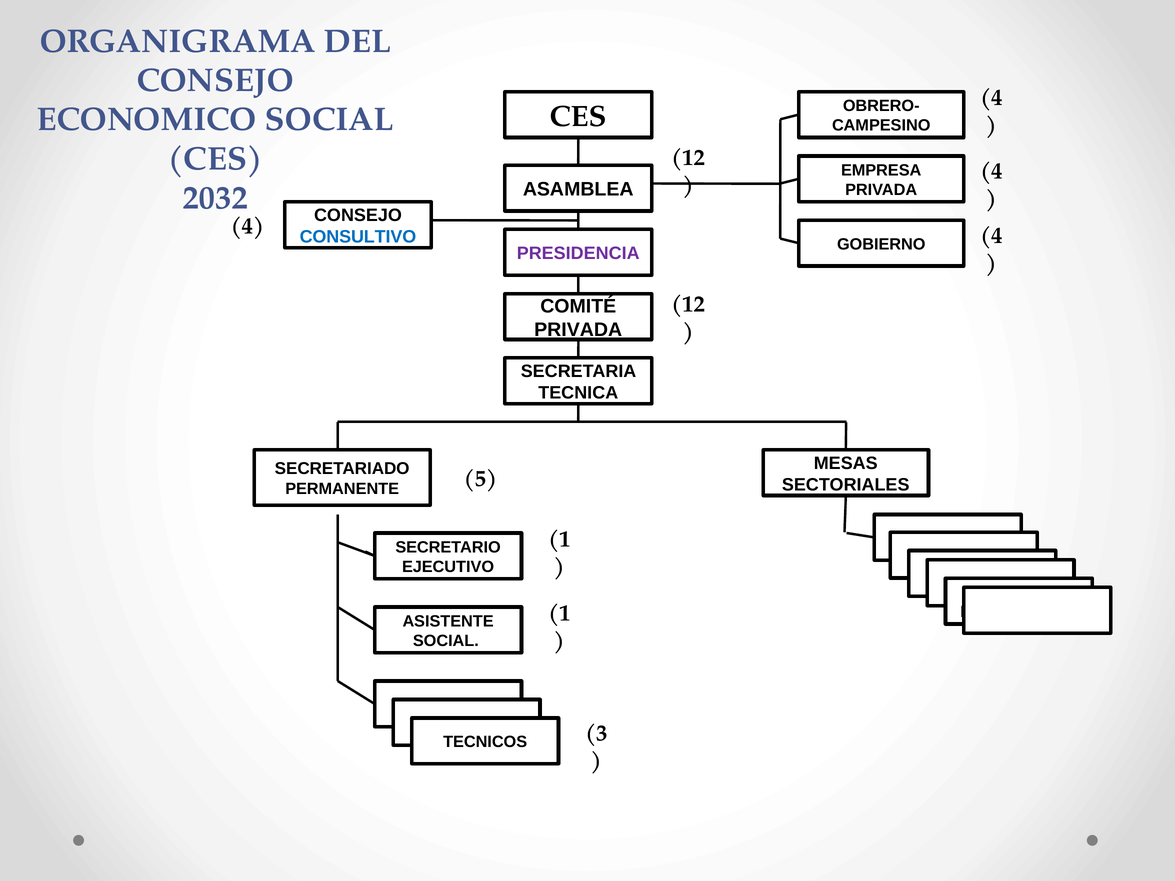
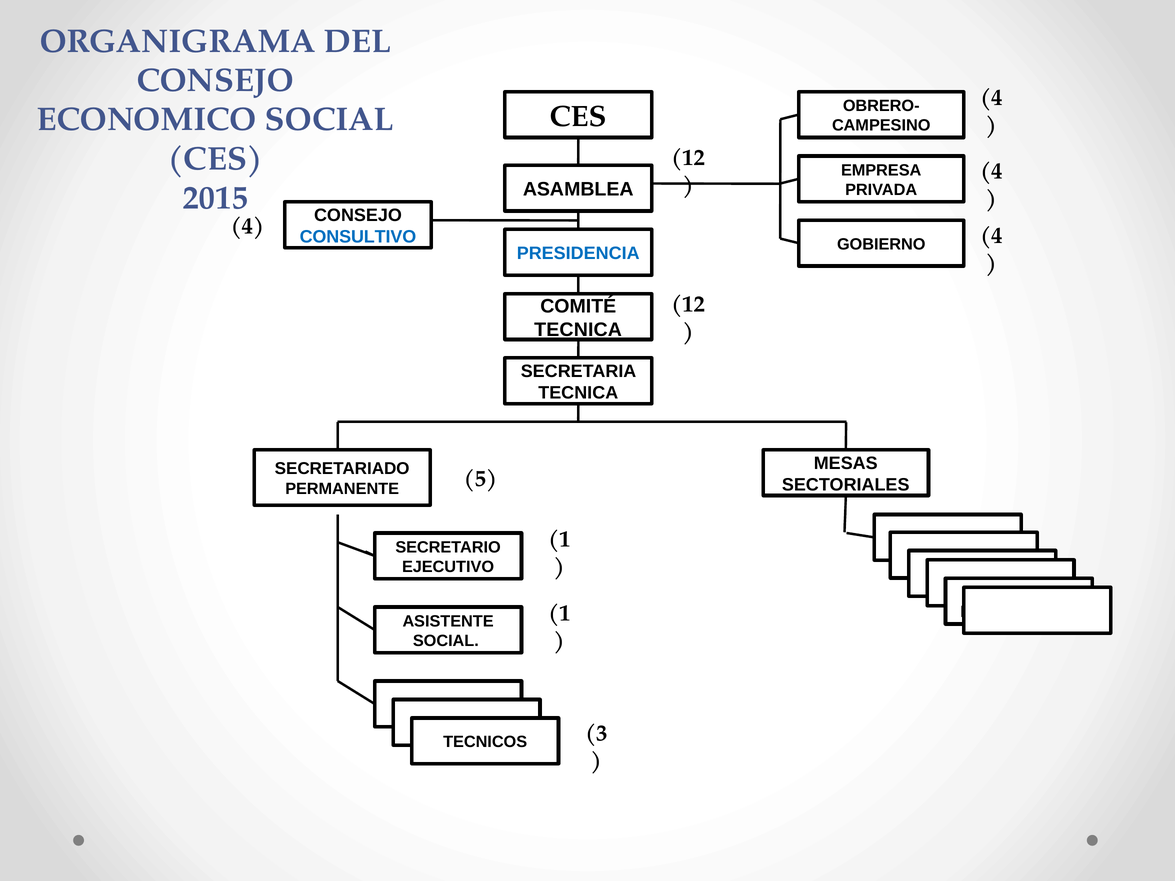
2032: 2032 -> 2015 (215, 198)
PRESIDENCIA colour: purple -> blue (578, 254)
PRIVADA: PRIVADA -> TECNICA (578, 330)
